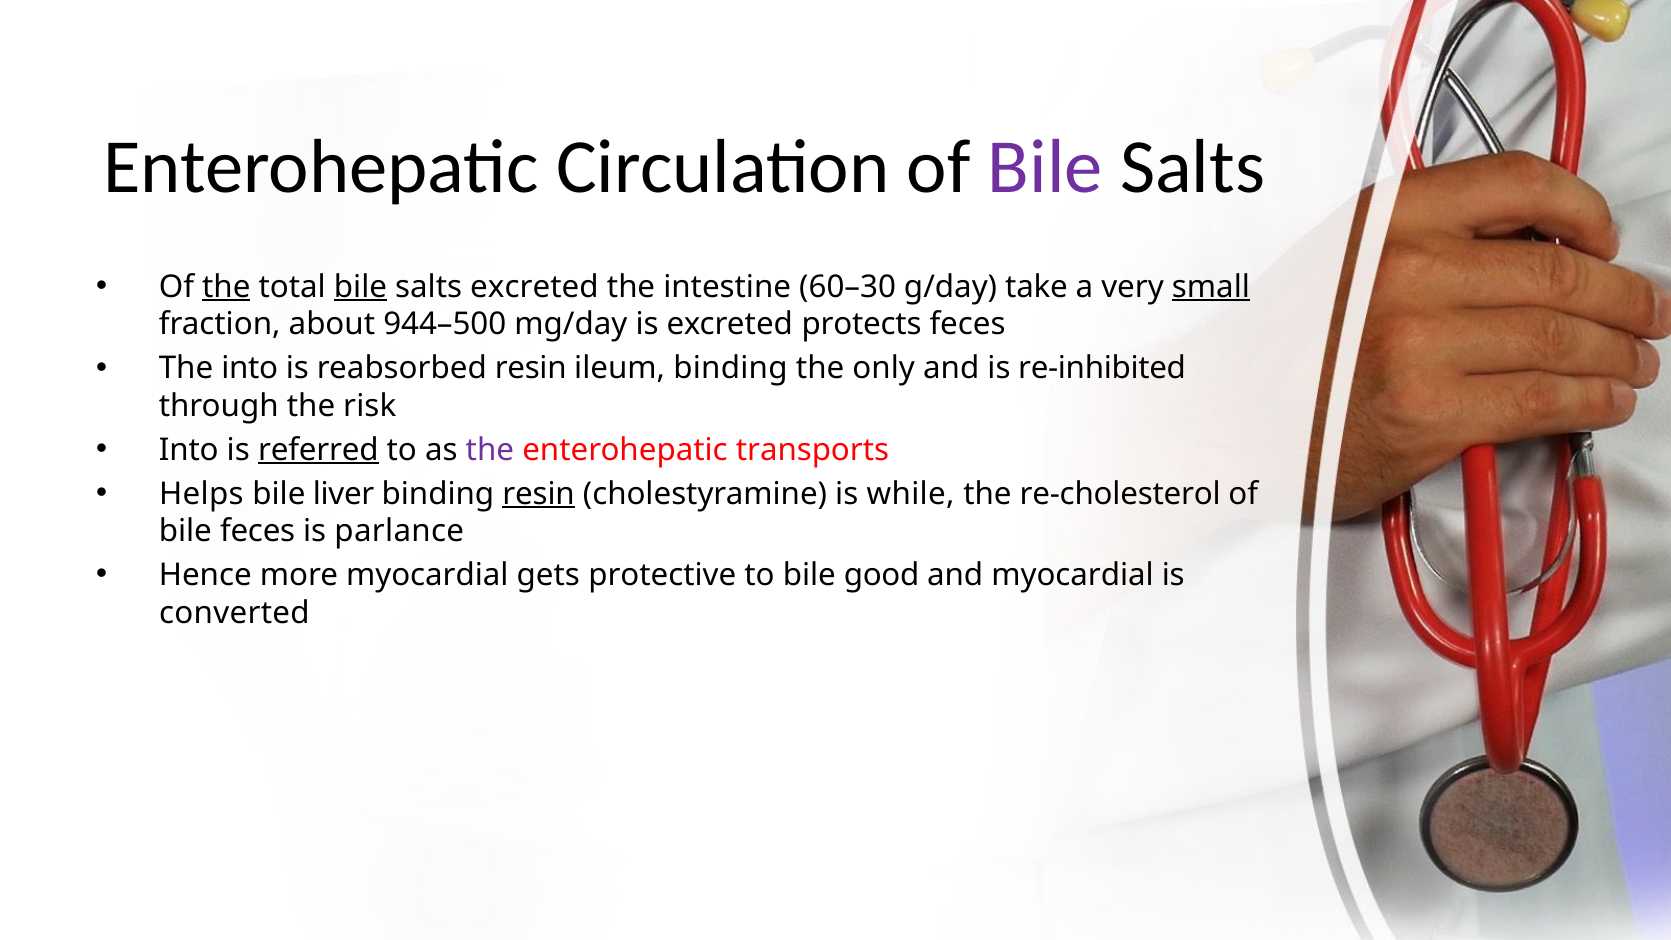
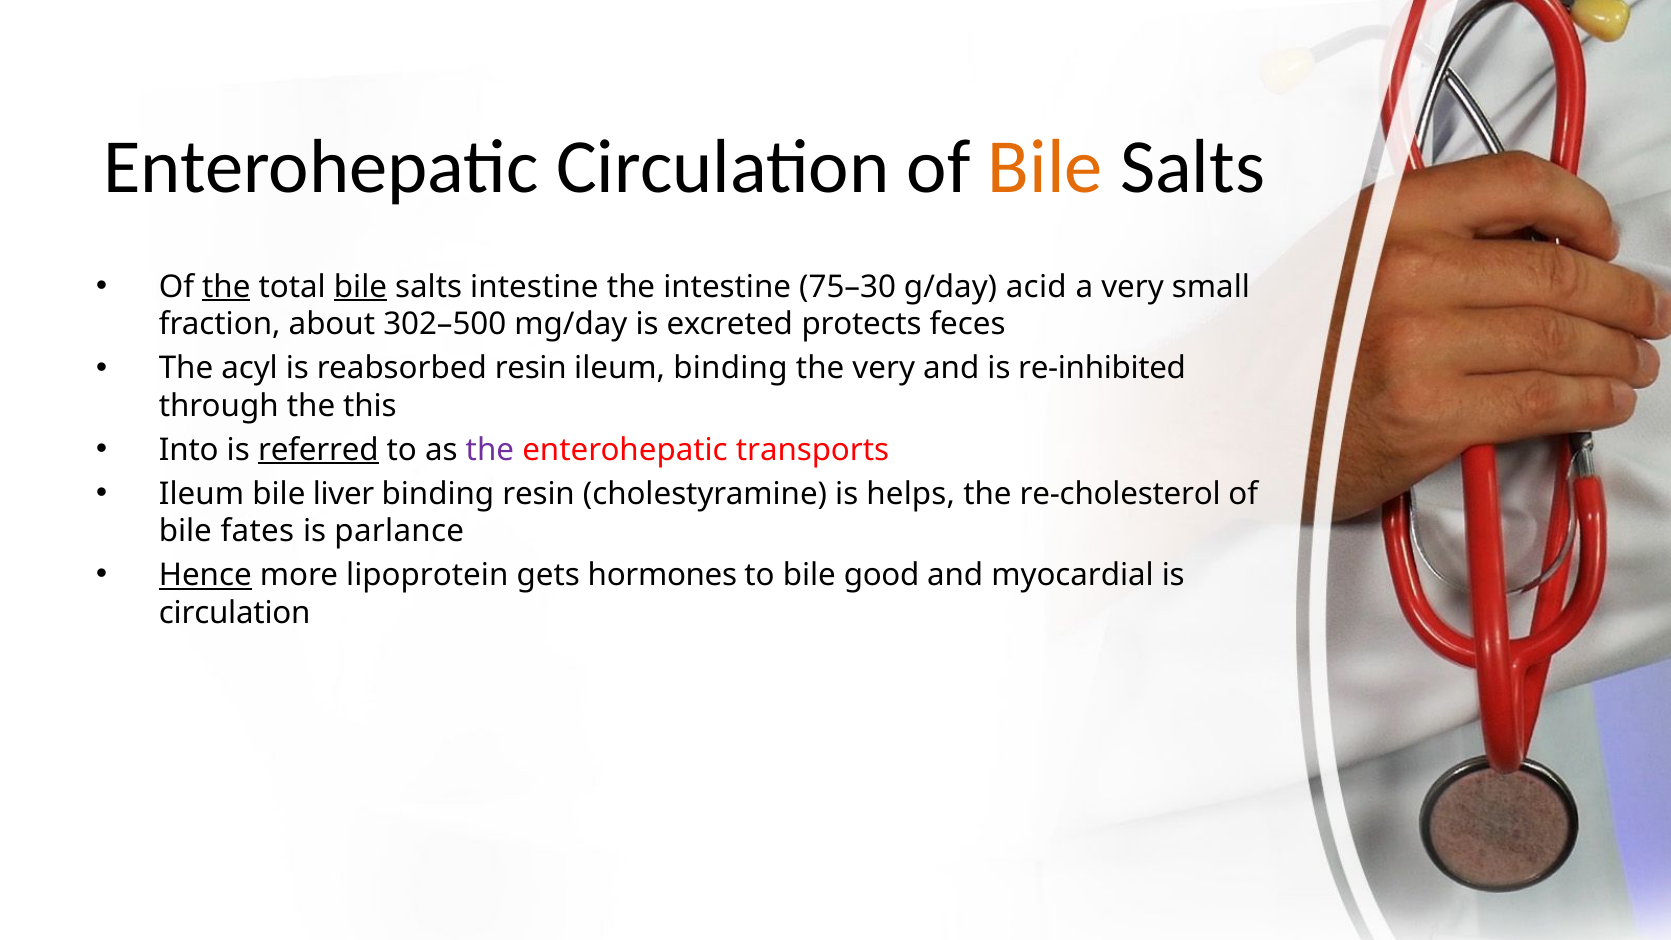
Bile colour: purple -> orange (1045, 167)
salts excreted: excreted -> intestine (534, 287)
60–30: 60–30 -> 75–30 (848, 287)
take: take -> acid (1036, 287)
small underline: present -> none (1211, 287)
944–500: 944–500 -> 302–500 (445, 324)
The into: into -> acyl (250, 368)
the only: only -> very (884, 368)
risk: risk -> this (370, 406)
Helps: Helps -> Ileum (202, 494)
resin underline: present -> none (539, 494)
while: while -> helps (911, 494)
bile feces: feces -> fates (257, 531)
Hence underline: none -> present (205, 575)
more myocardial: myocardial -> lipoprotein (427, 575)
protective: protective -> hormones (662, 575)
converted: converted -> circulation (235, 613)
